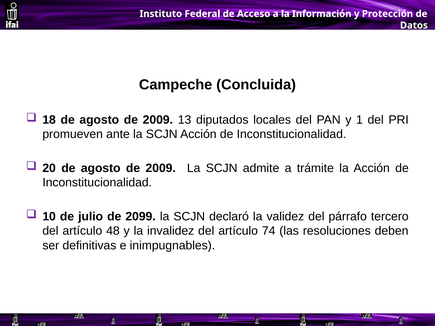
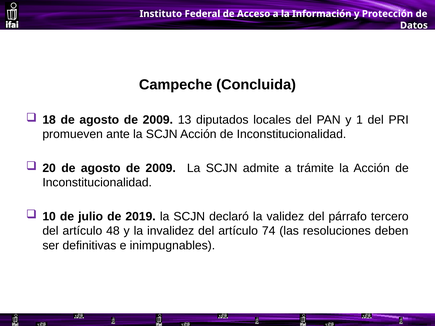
2099: 2099 -> 2019 (141, 217)
